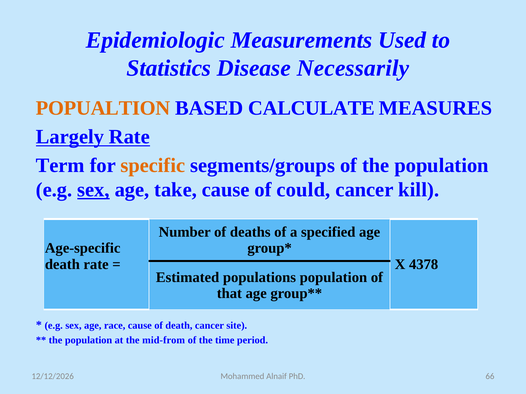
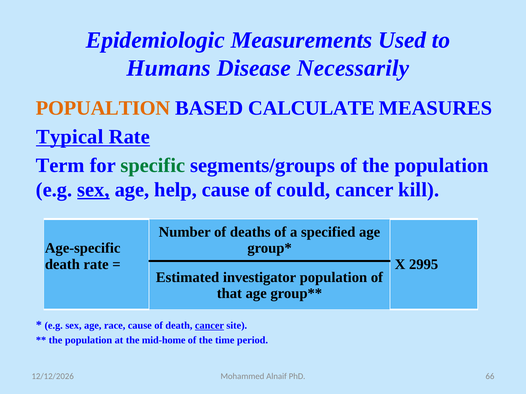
Statistics: Statistics -> Humans (169, 68)
Largely: Largely -> Typical (70, 137)
specific colour: orange -> green (153, 166)
take: take -> help (176, 190)
4378: 4378 -> 2995 (424, 265)
populations: populations -> investigator (259, 278)
cancer underline: none -> present (209, 326)
mid-from: mid-from -> mid-home (164, 341)
